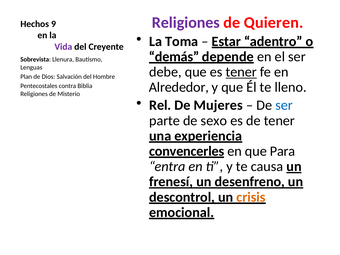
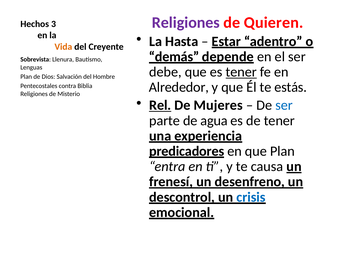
9: 9 -> 3 (54, 24)
Toma: Toma -> Hasta (182, 41)
Vida colour: purple -> orange (63, 47)
lleno: lleno -> estás (291, 87)
Rel underline: none -> present (160, 105)
sexo: sexo -> agua (214, 121)
convencerles: convencerles -> predicadores (187, 151)
que Para: Para -> Plan (282, 151)
crisis colour: orange -> blue (251, 197)
